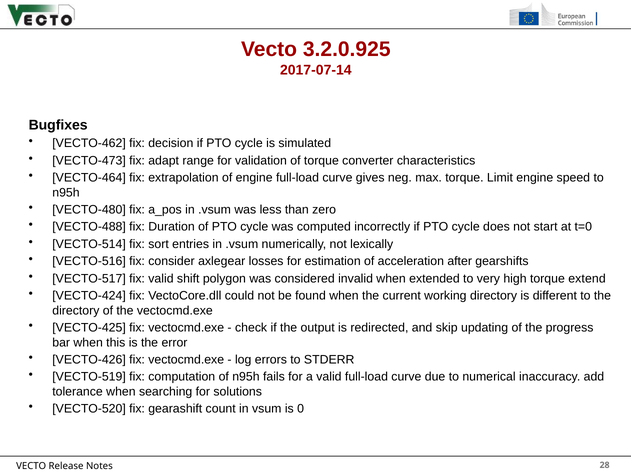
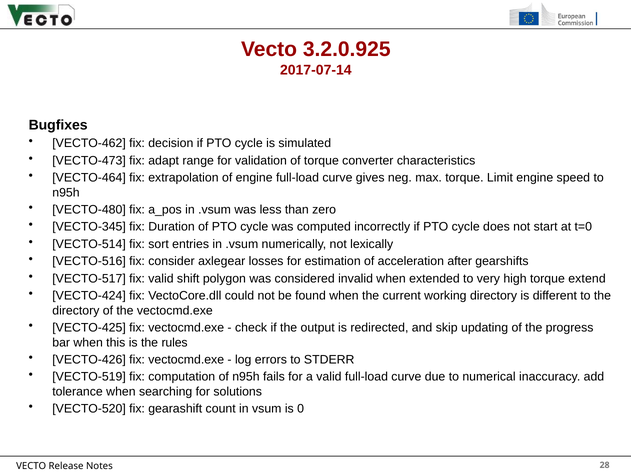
VECTO-488: VECTO-488 -> VECTO-345 (89, 227)
error: error -> rules (175, 342)
